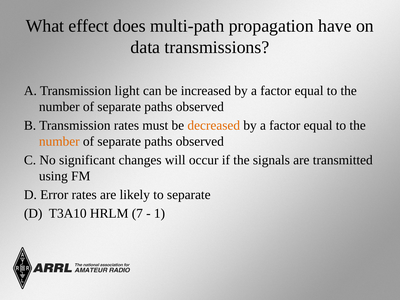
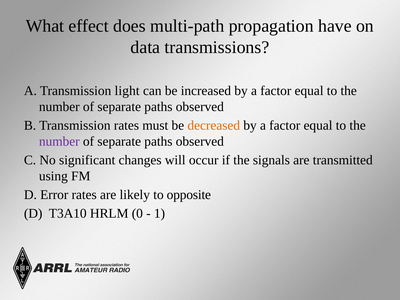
number colour: orange -> purple (59, 142)
to separate: separate -> opposite (189, 195)
7: 7 -> 0 (137, 214)
